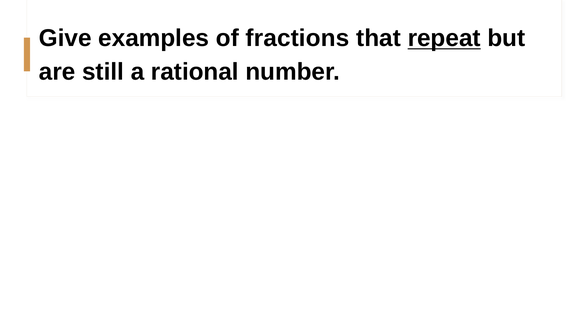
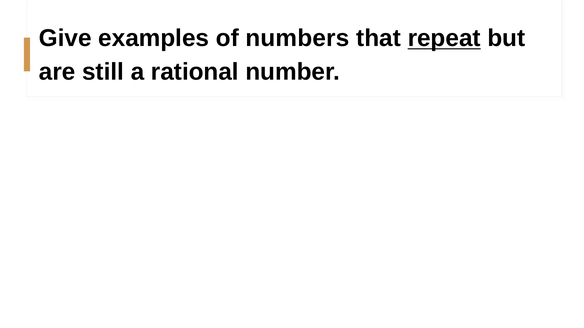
fractions: fractions -> numbers (297, 38)
